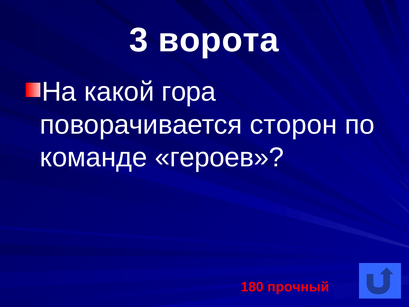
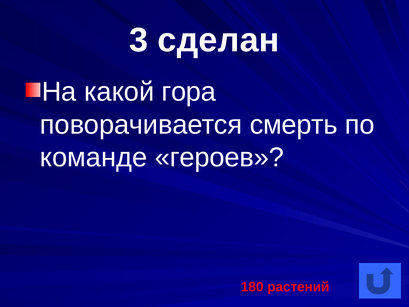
ворота: ворота -> сделан (219, 40)
сторон: сторон -> смерть (294, 125)
прочный: прочный -> растений (298, 287)
